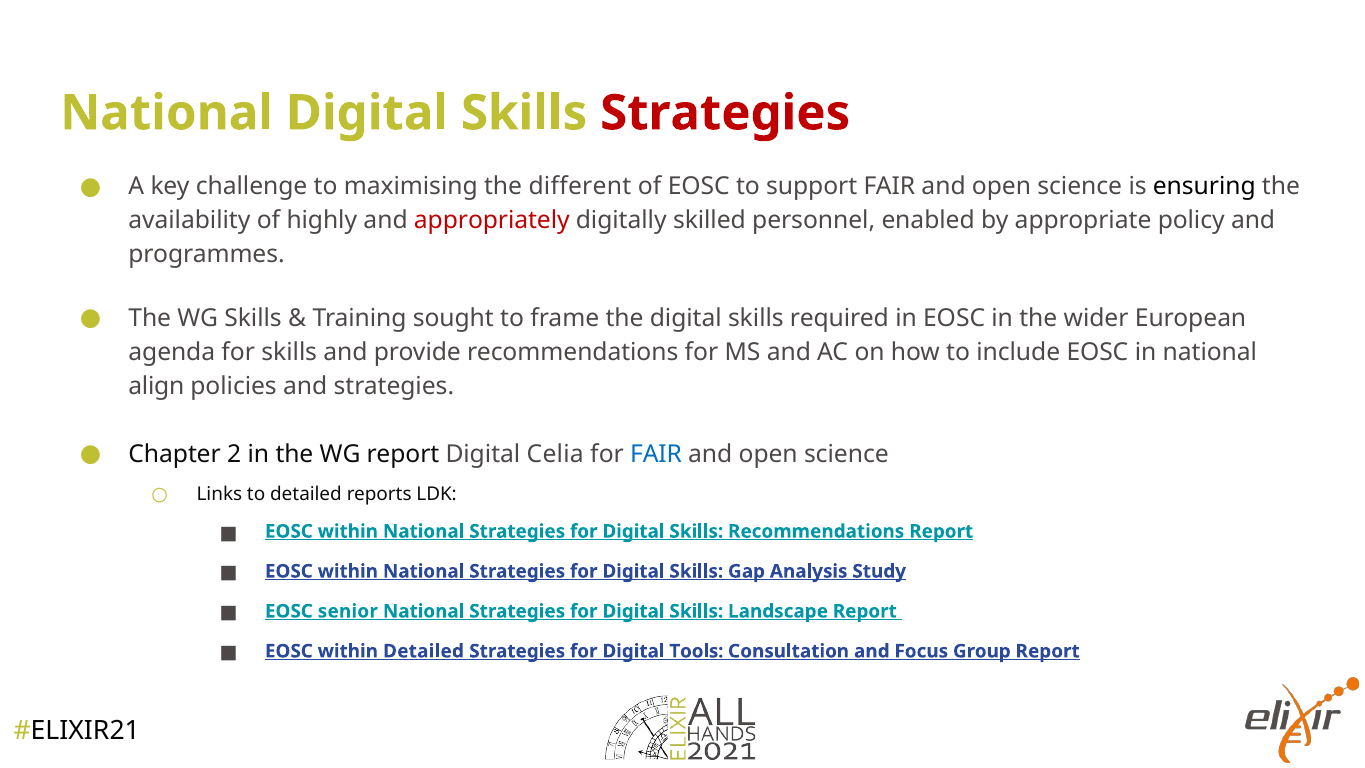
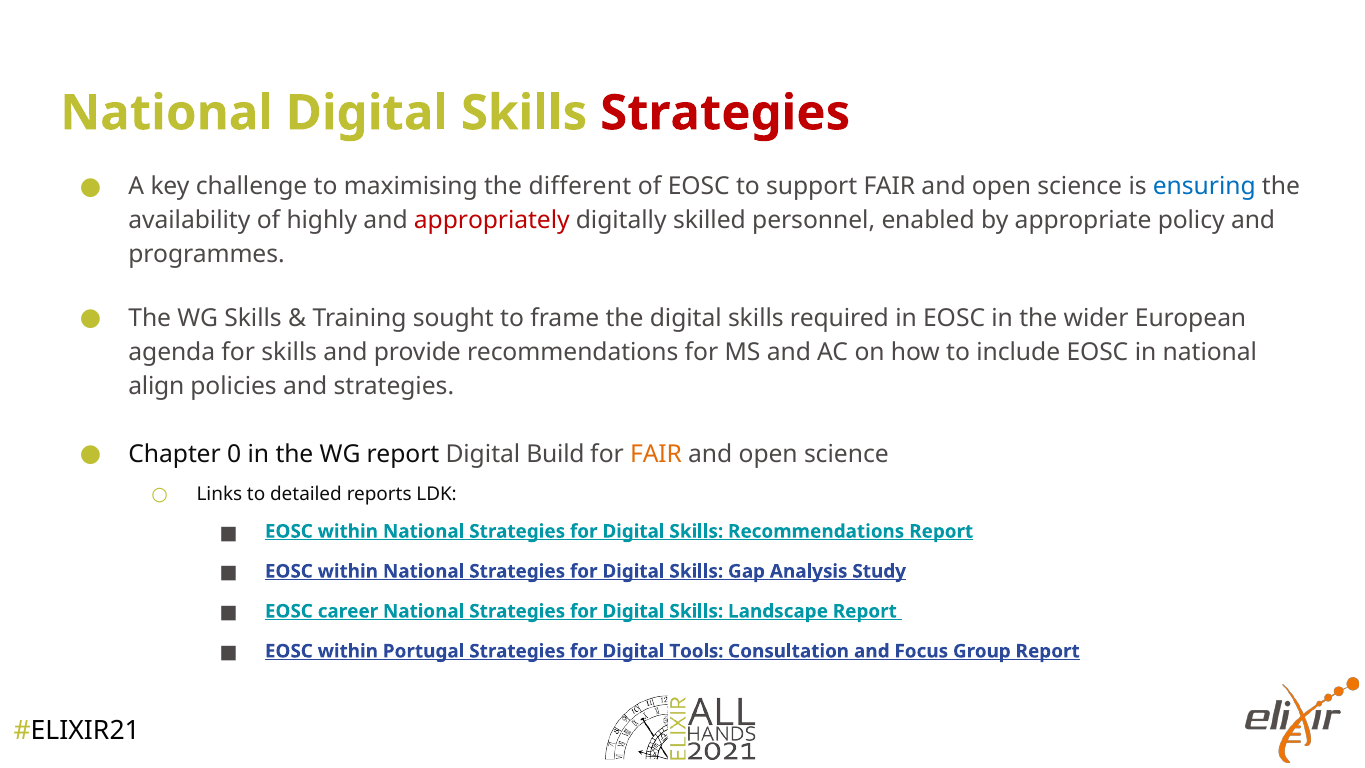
ensuring colour: black -> blue (1204, 187)
2: 2 -> 0 (234, 454)
Celia: Celia -> Build (555, 454)
FAIR colour: blue -> orange (656, 454)
senior: senior -> career (348, 611)
within Detailed: Detailed -> Portugal (424, 651)
